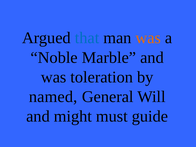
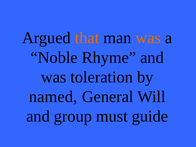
that colour: blue -> orange (87, 38)
Marble: Marble -> Rhyme (109, 57)
might: might -> group (73, 116)
